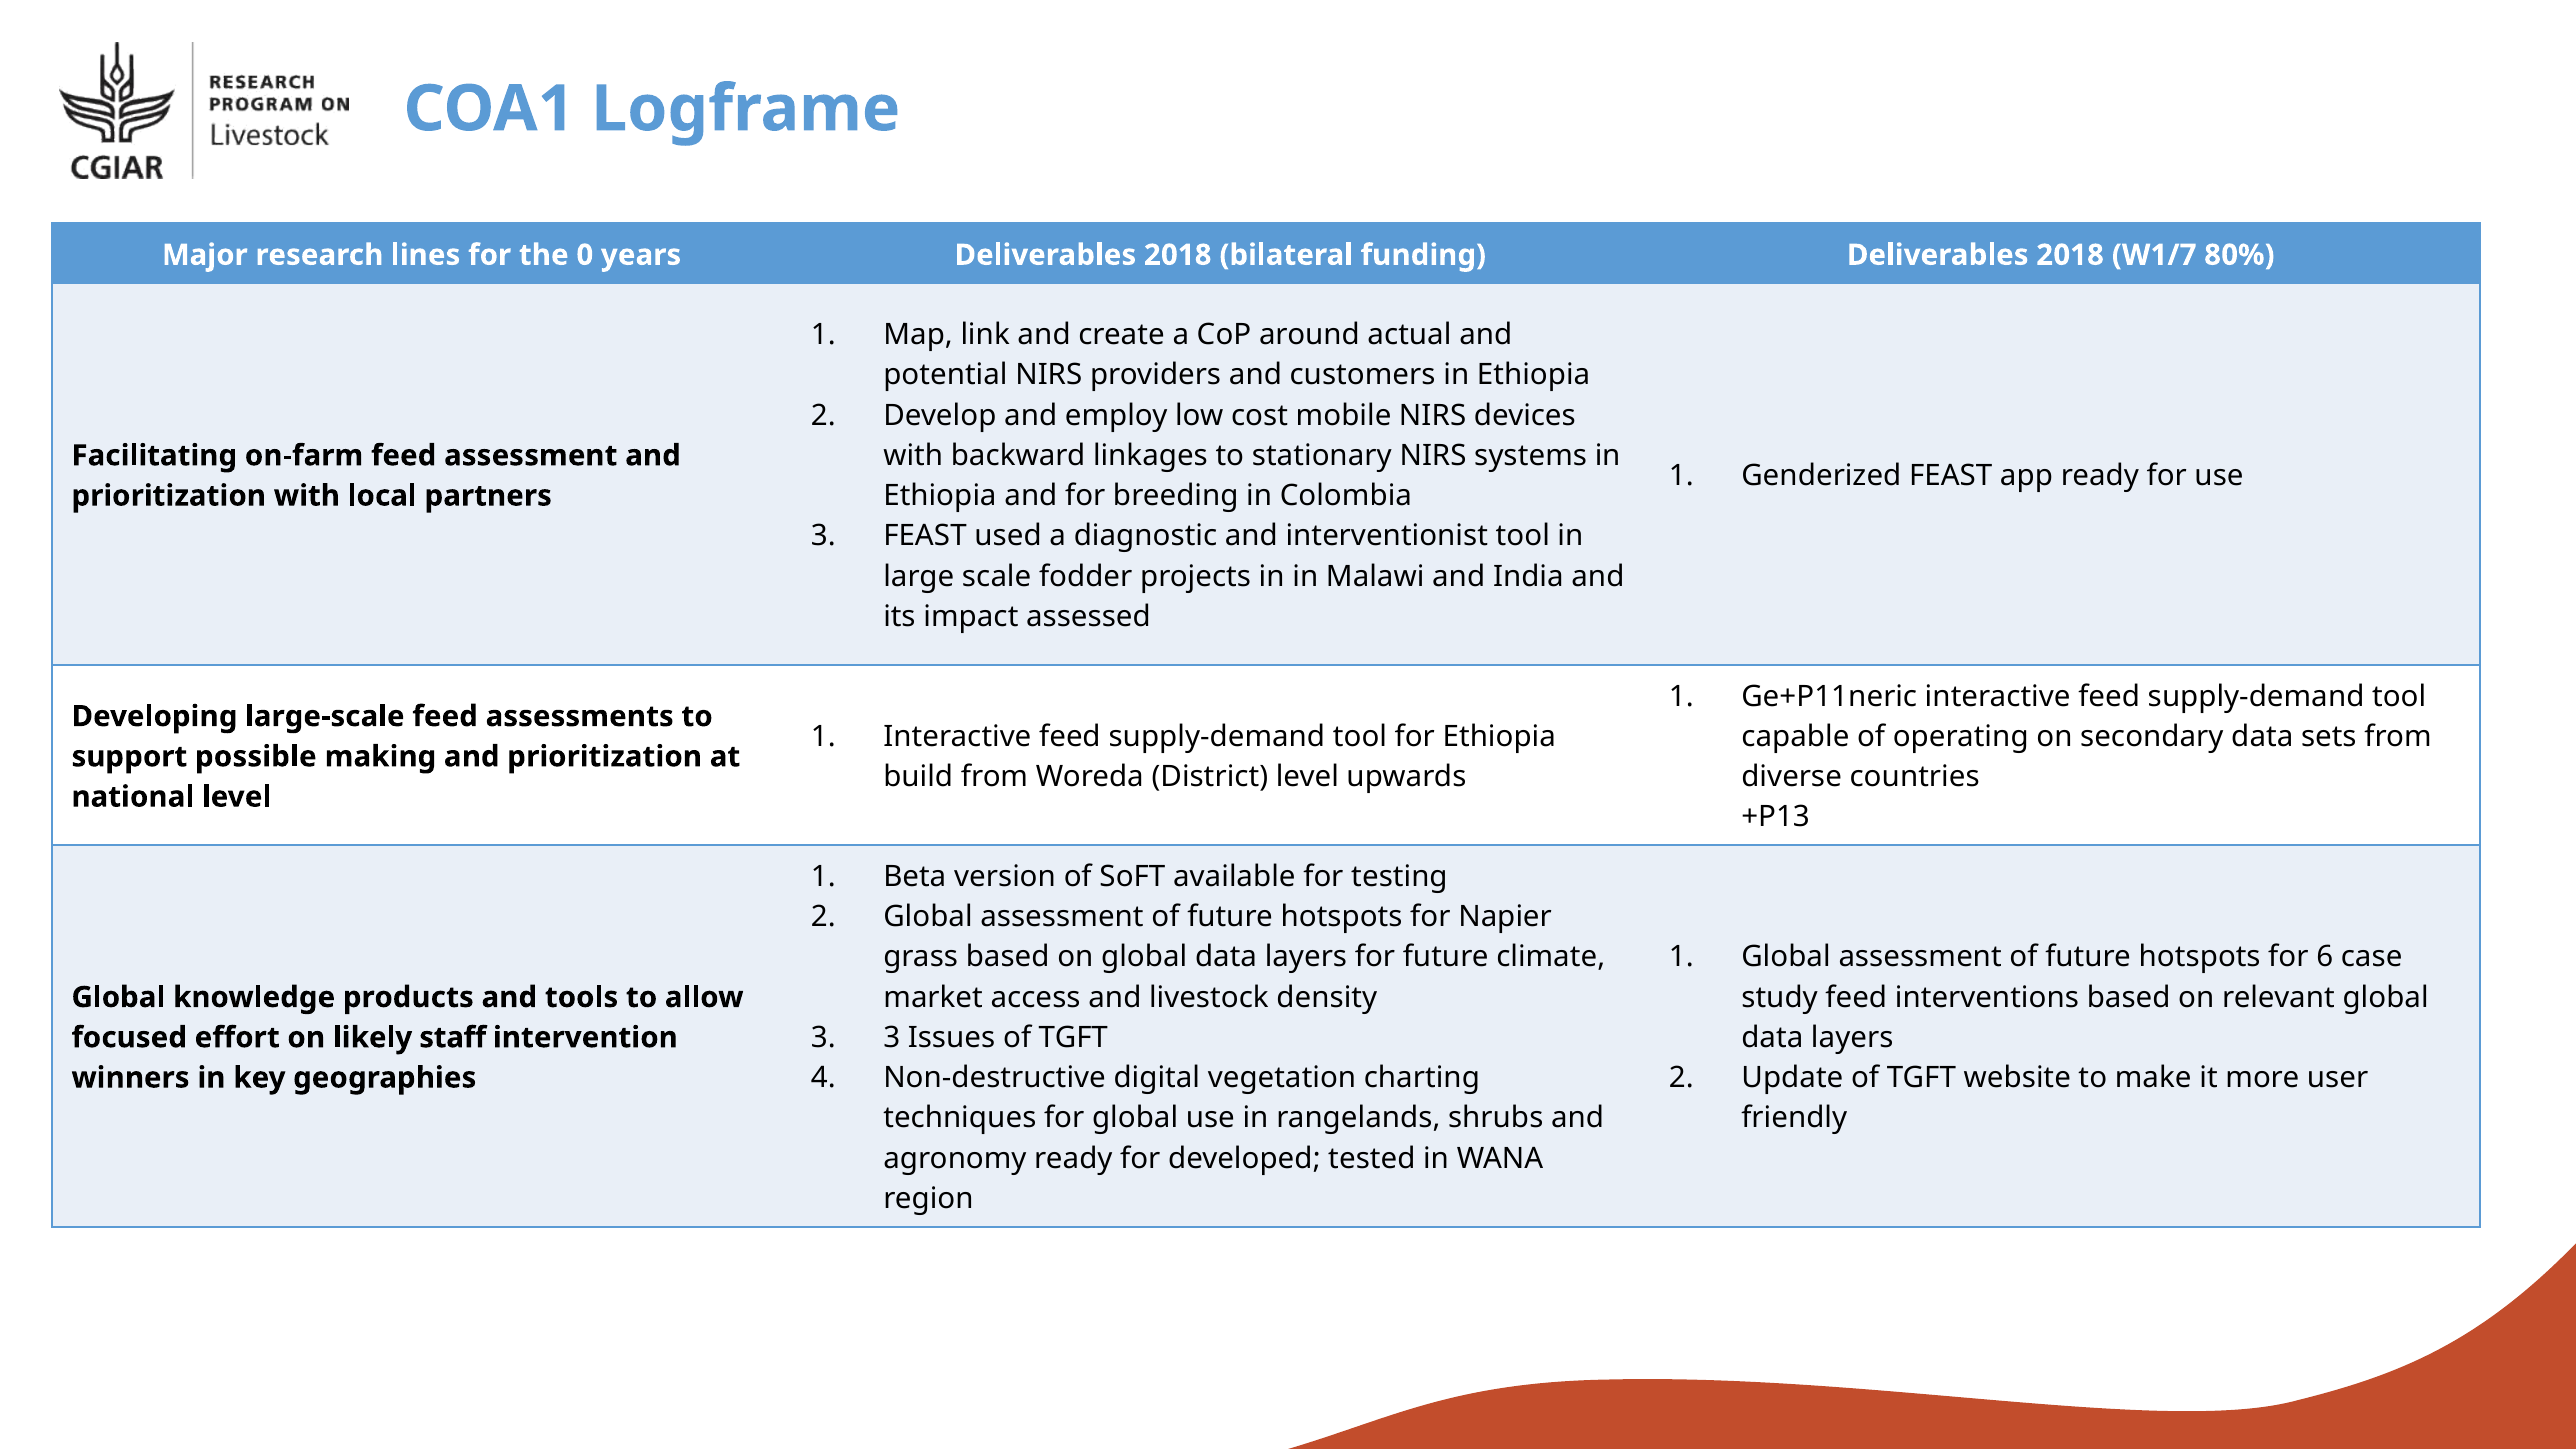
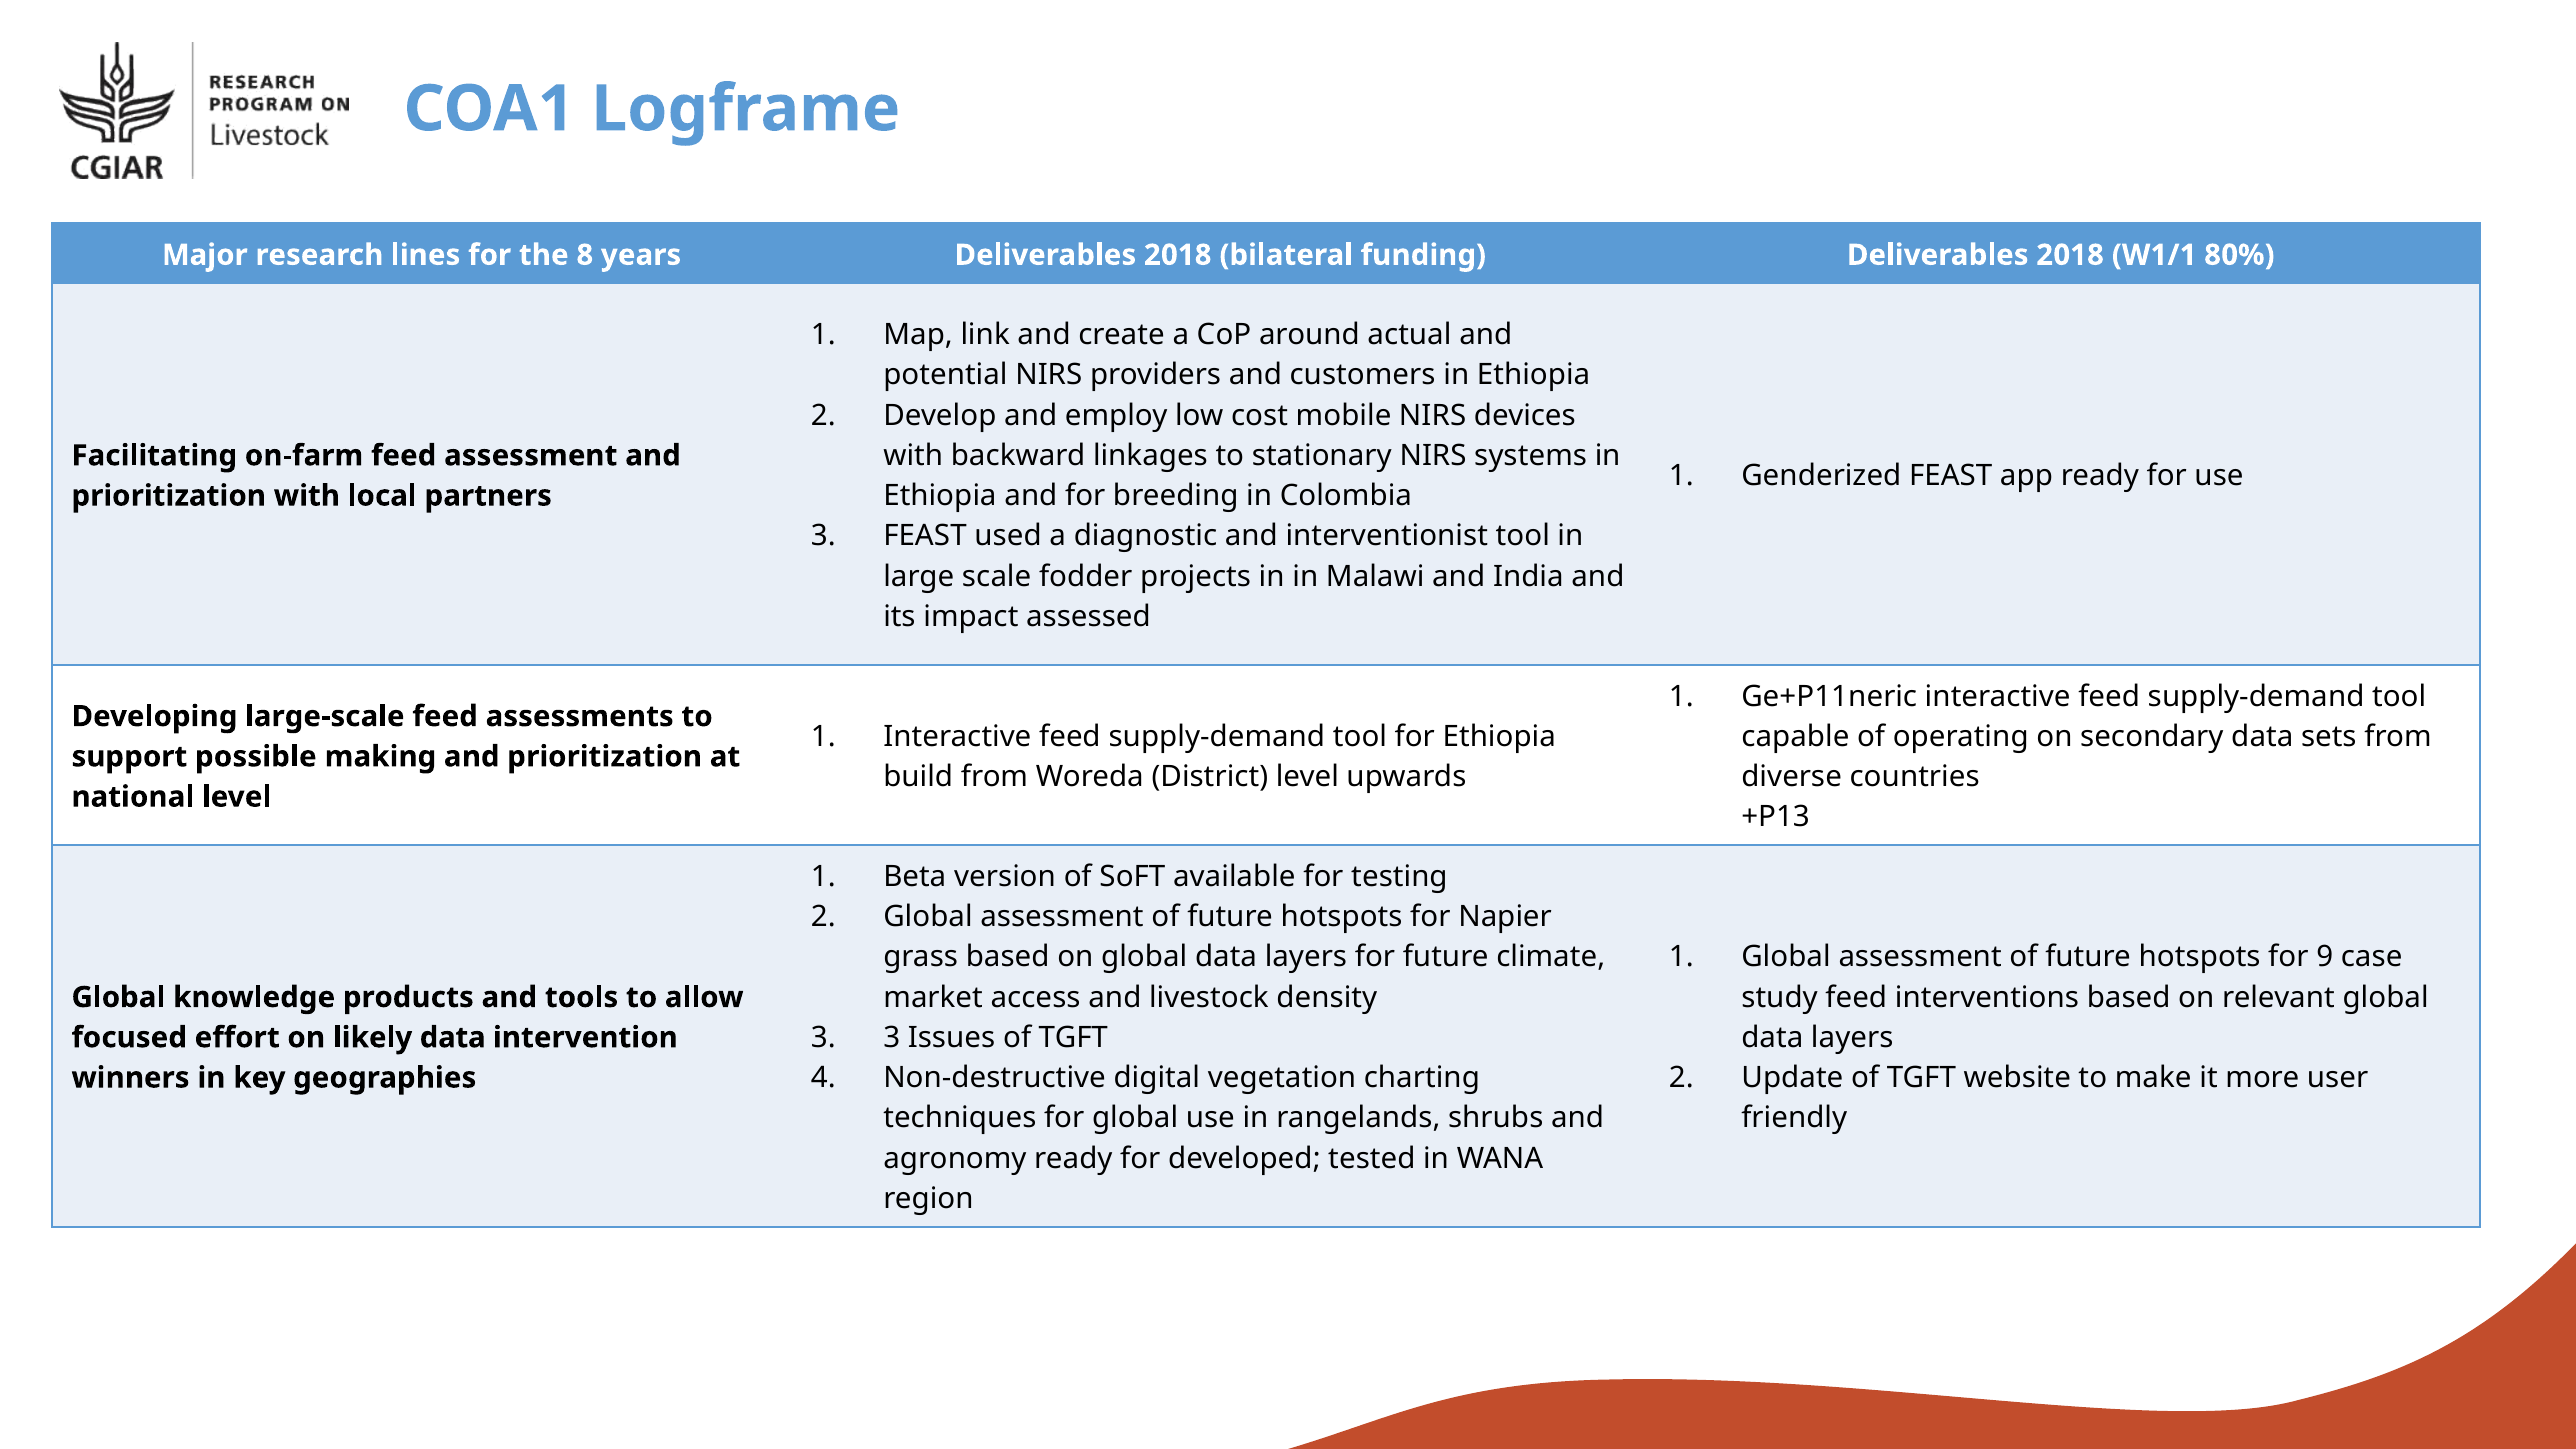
0: 0 -> 8 (585, 255)
W1/7: W1/7 -> W1/1 (2154, 255)
6: 6 -> 9 (2325, 957)
likely staff: staff -> data (453, 1038)
